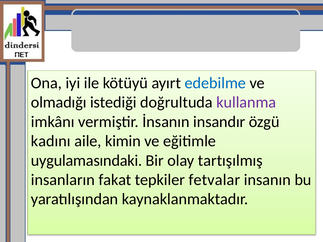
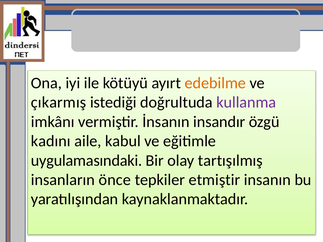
edebilme colour: blue -> orange (215, 83)
olmadığı: olmadığı -> çıkarmış (59, 102)
kimin: kimin -> kabul (123, 141)
fakat: fakat -> önce (115, 180)
fetvalar: fetvalar -> etmiştir (214, 180)
